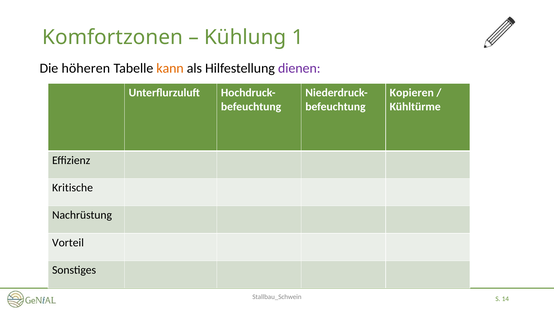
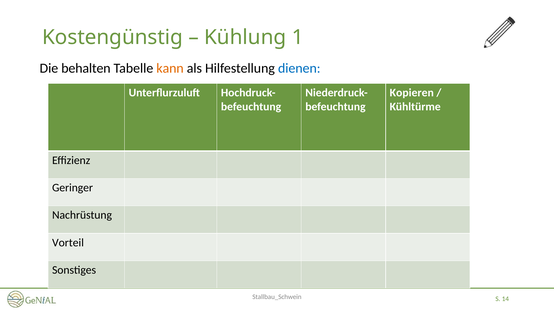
Komfortzonen: Komfortzonen -> Kostengünstig (113, 37)
höheren: höheren -> behalten (86, 69)
dienen colour: purple -> blue (299, 69)
Kritische: Kritische -> Geringer (73, 188)
